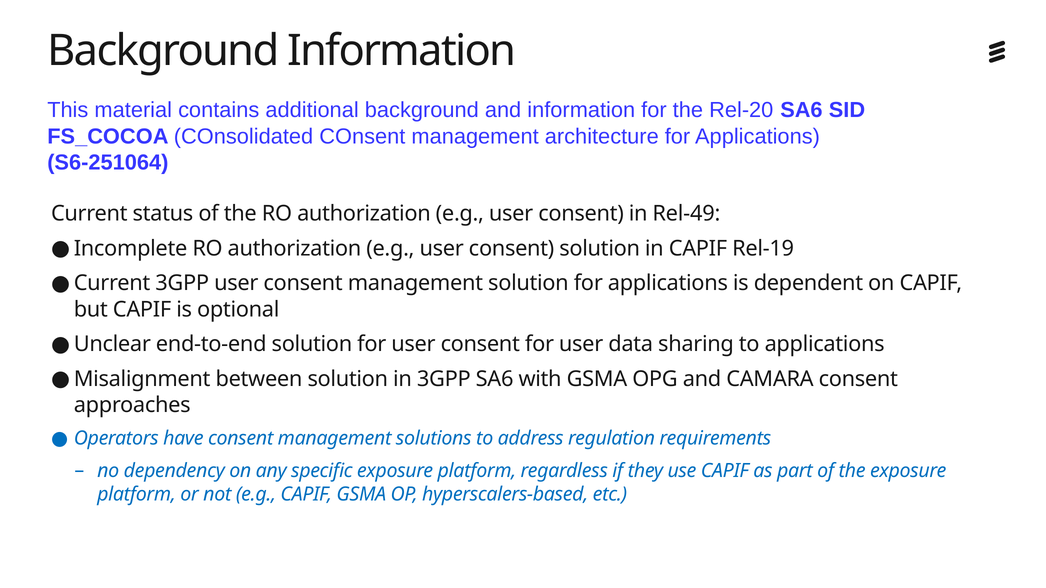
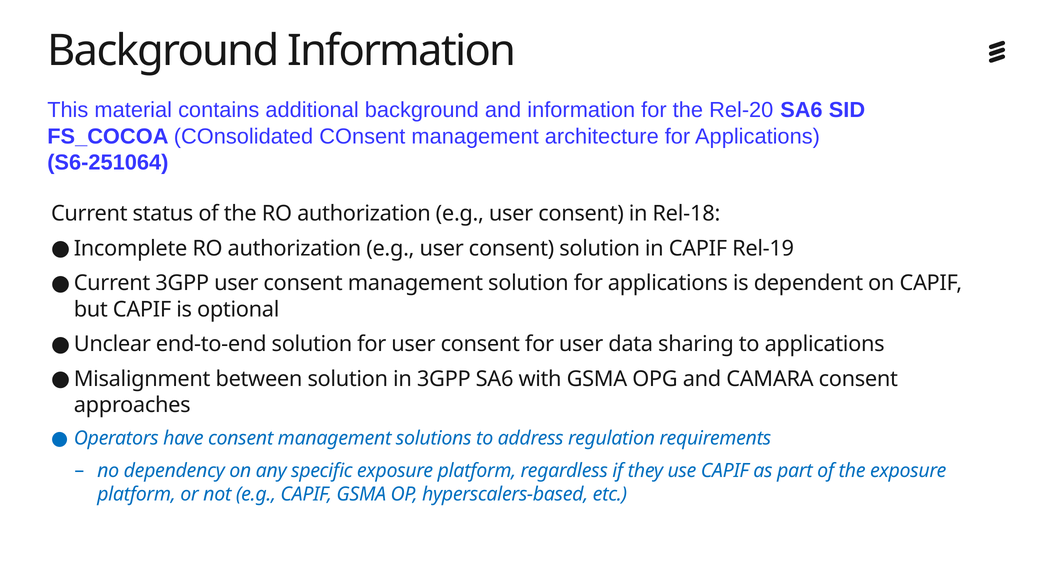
Rel-49: Rel-49 -> Rel-18 (686, 214)
